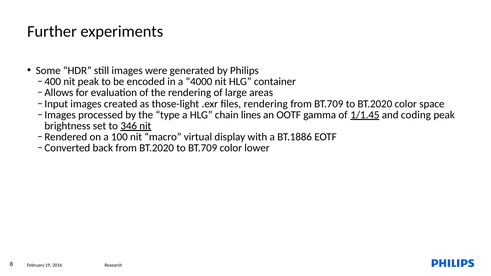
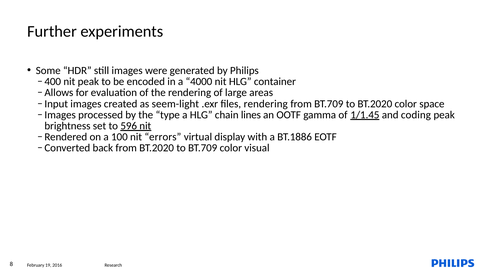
those-light: those-light -> seem-light (175, 104)
346: 346 -> 596 (129, 126)
macro: macro -> errors (163, 137)
lower: lower -> visual (257, 148)
